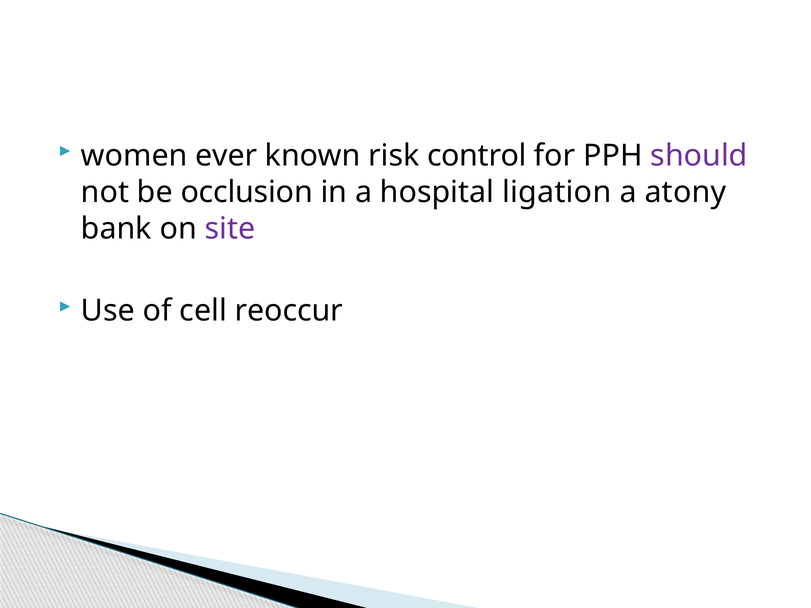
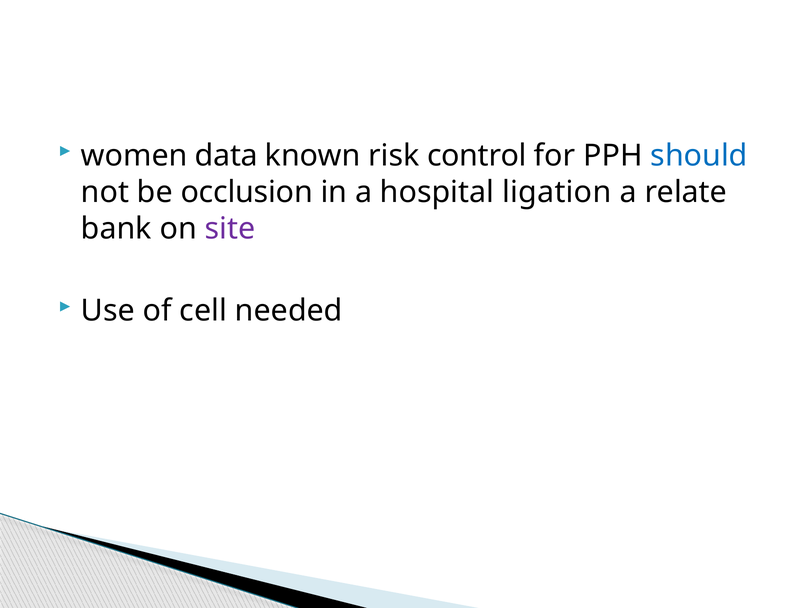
ever: ever -> data (226, 156)
should colour: purple -> blue (699, 156)
atony: atony -> relate (686, 192)
reoccur: reoccur -> needed (289, 311)
